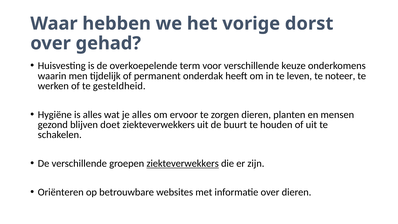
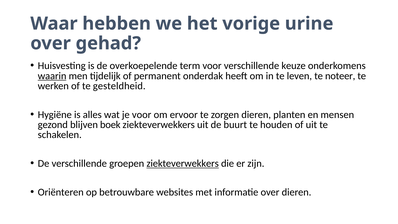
dorst: dorst -> urine (309, 24)
waarin underline: none -> present (52, 76)
je alles: alles -> voor (142, 115)
doet: doet -> boek (110, 125)
